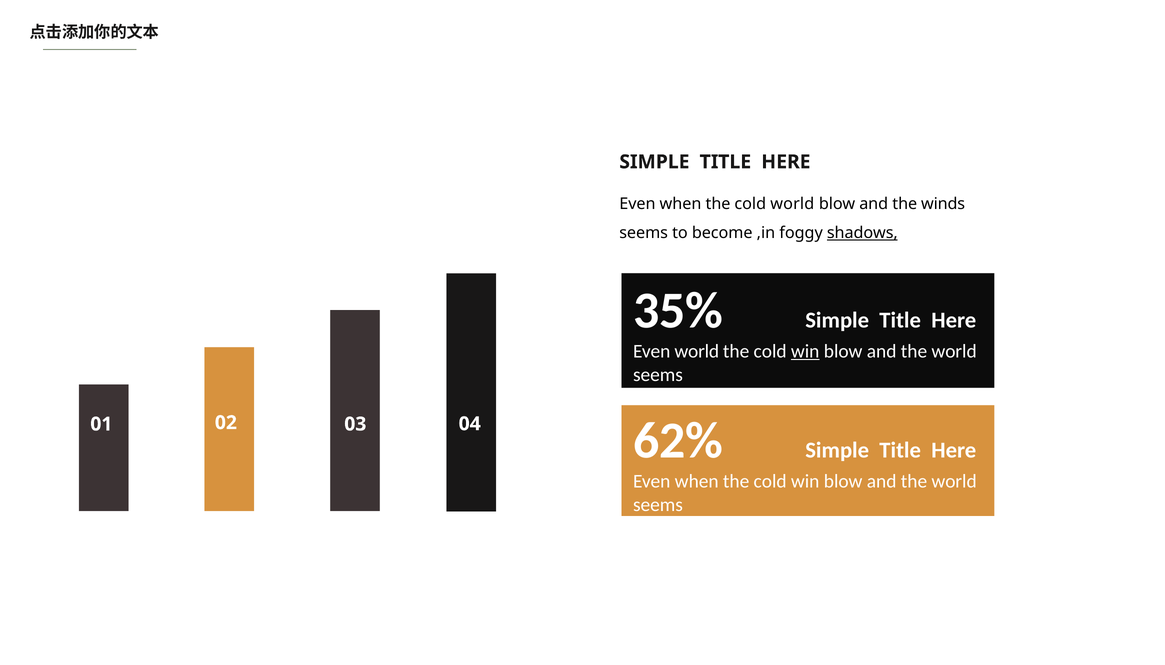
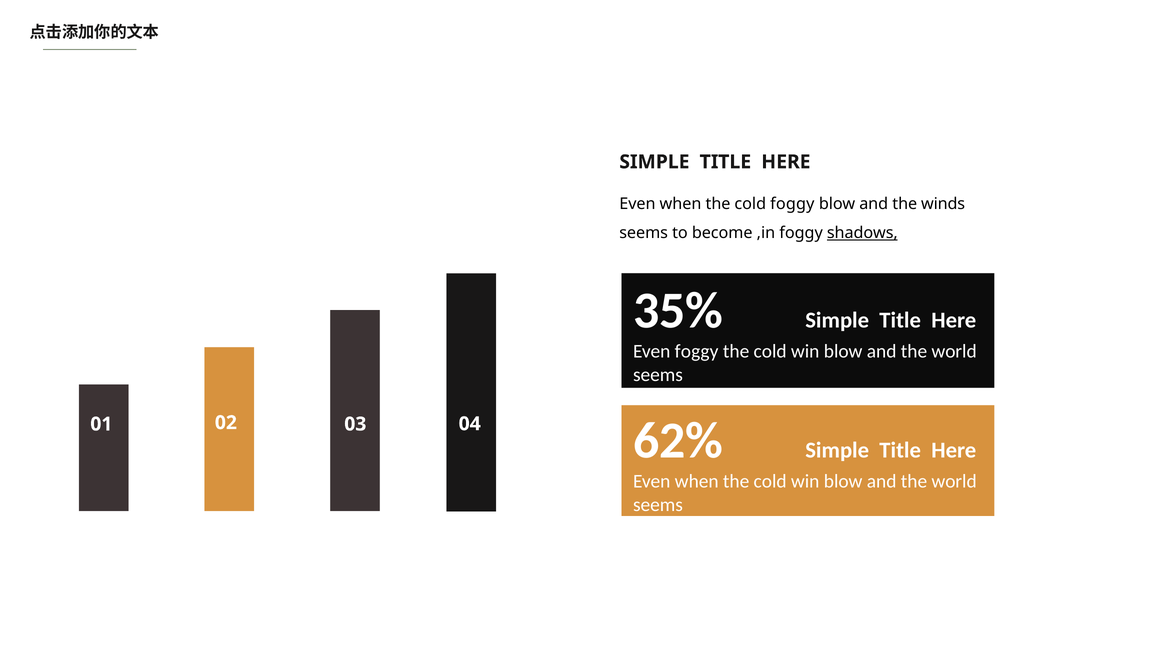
cold world: world -> foggy (792, 204)
Even world: world -> foggy (697, 351)
win underline: present -> none (805, 351)
